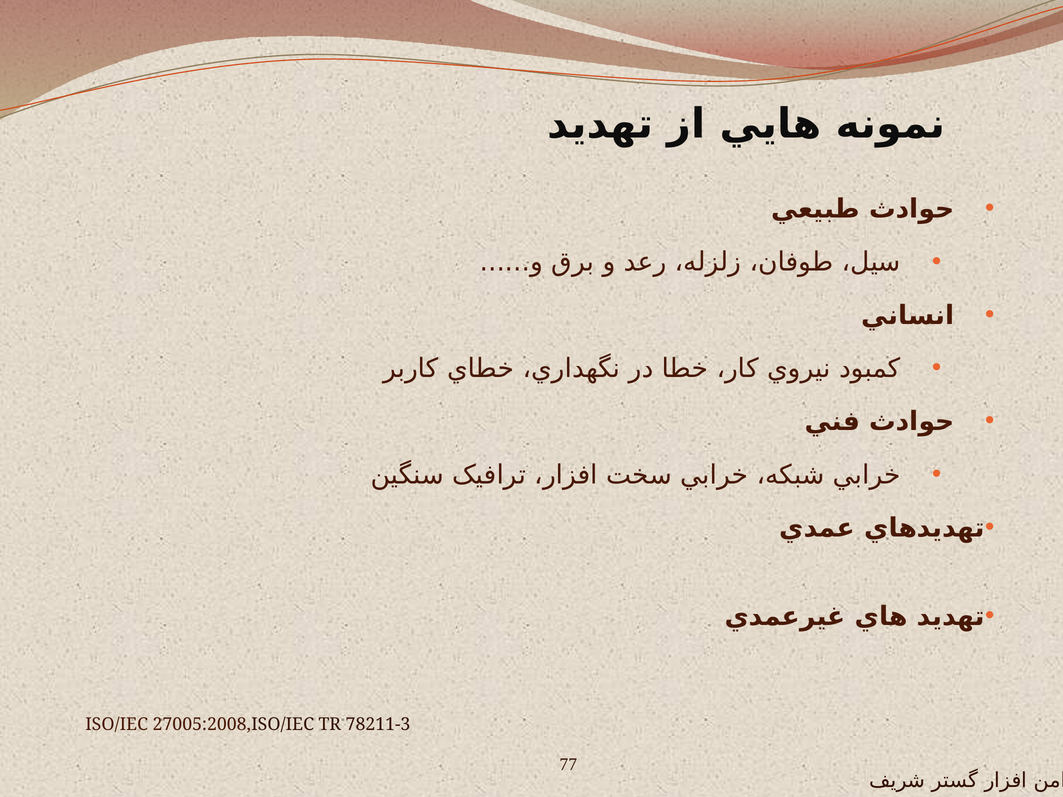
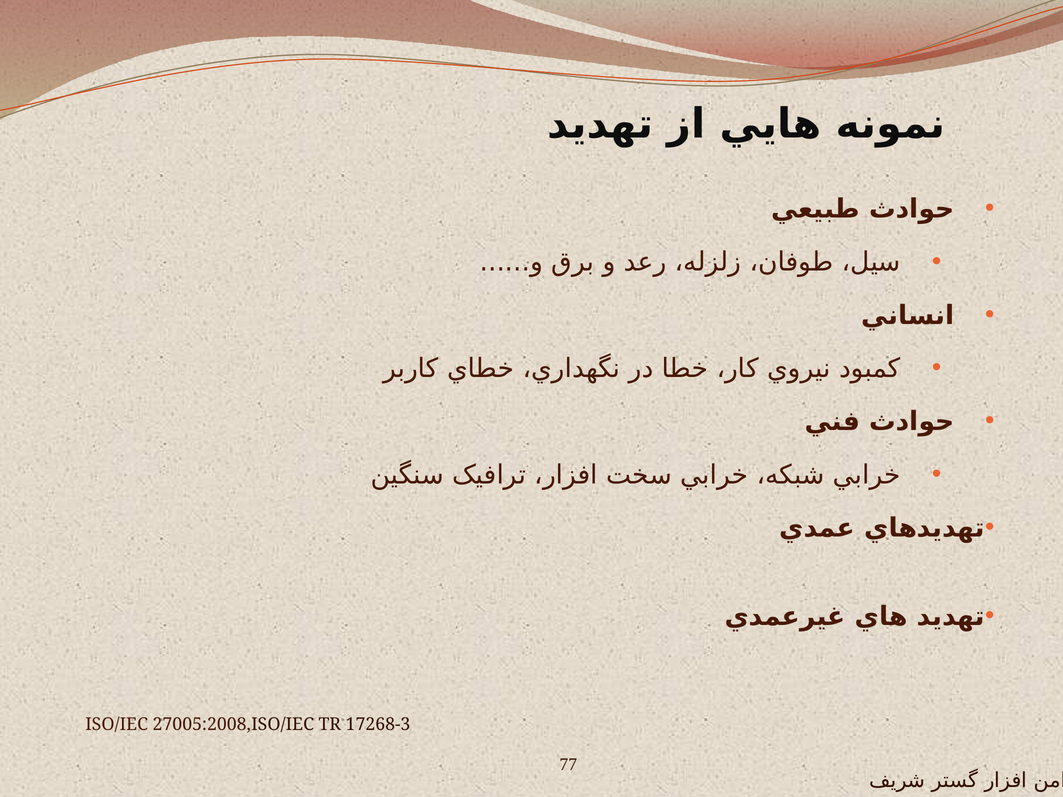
78211-3: 78211-3 -> 17268-3 (378, 725)
